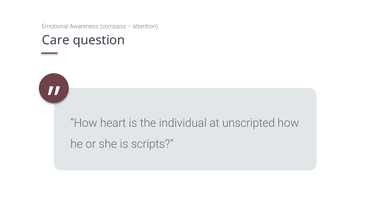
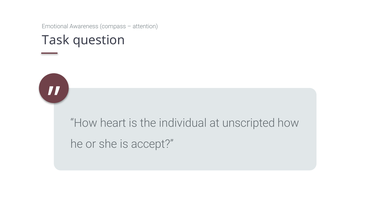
Care: Care -> Task (56, 40)
scripts: scripts -> accept (152, 144)
